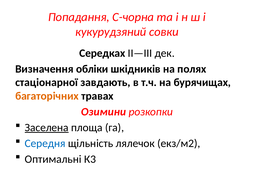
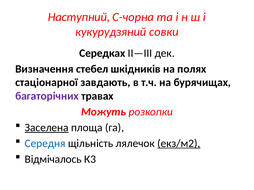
Попадання: Попадання -> Наступний (79, 17)
обліки: обліки -> стебел (92, 69)
багаторічних colour: orange -> purple (47, 96)
Озимини: Озимини -> Можуть (104, 112)
екз/м2 underline: none -> present (179, 144)
Оптимальні: Оптимальні -> Відмічалось (53, 160)
